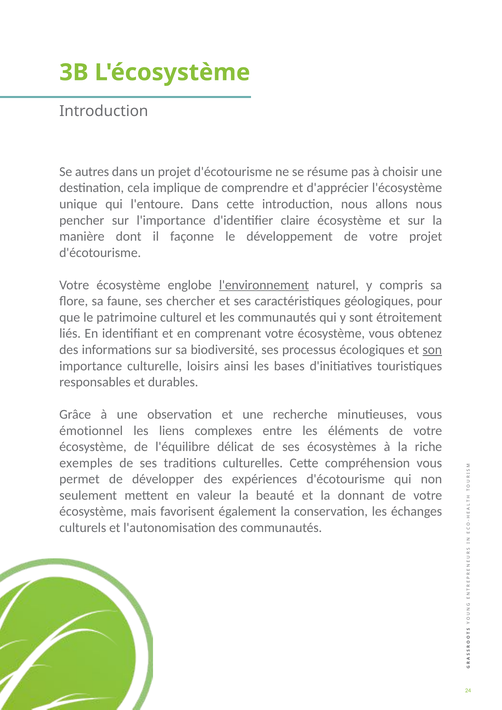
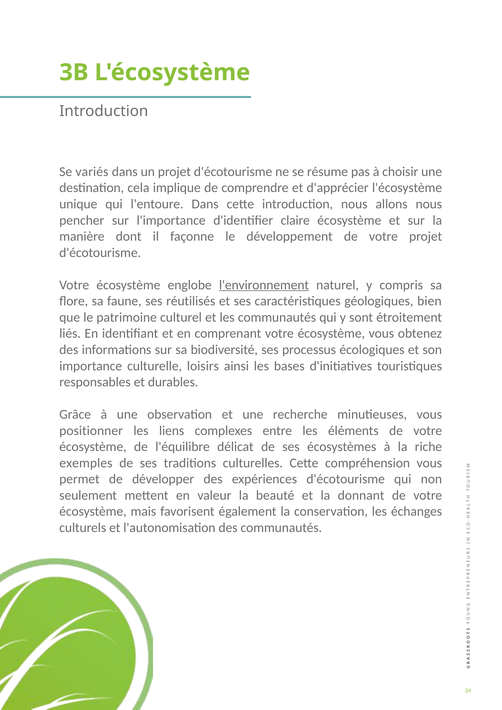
autres: autres -> variés (92, 172)
chercher: chercher -> réutilisés (191, 301)
pour: pour -> bien (429, 301)
son underline: present -> none (432, 350)
émotionnel: émotionnel -> positionner (91, 431)
